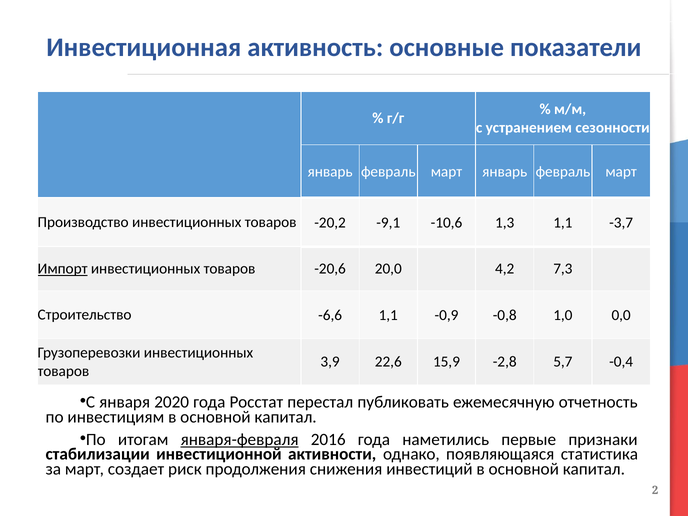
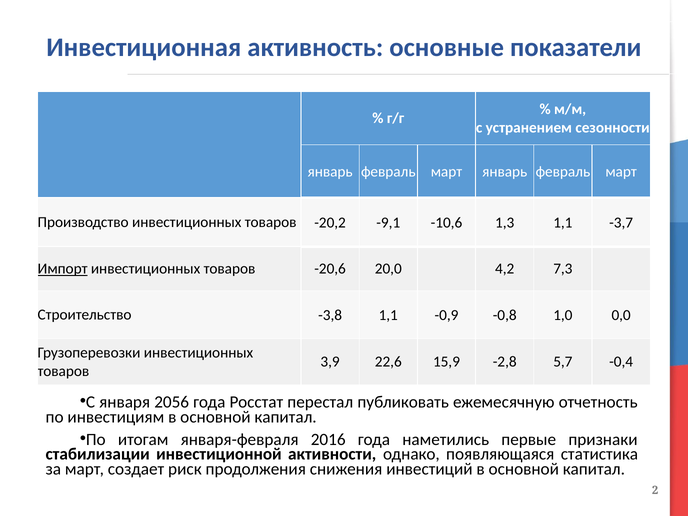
-6,6: -6,6 -> -3,8 (330, 315)
2020: 2020 -> 2056 (172, 402)
января-февраля underline: present -> none (240, 439)
